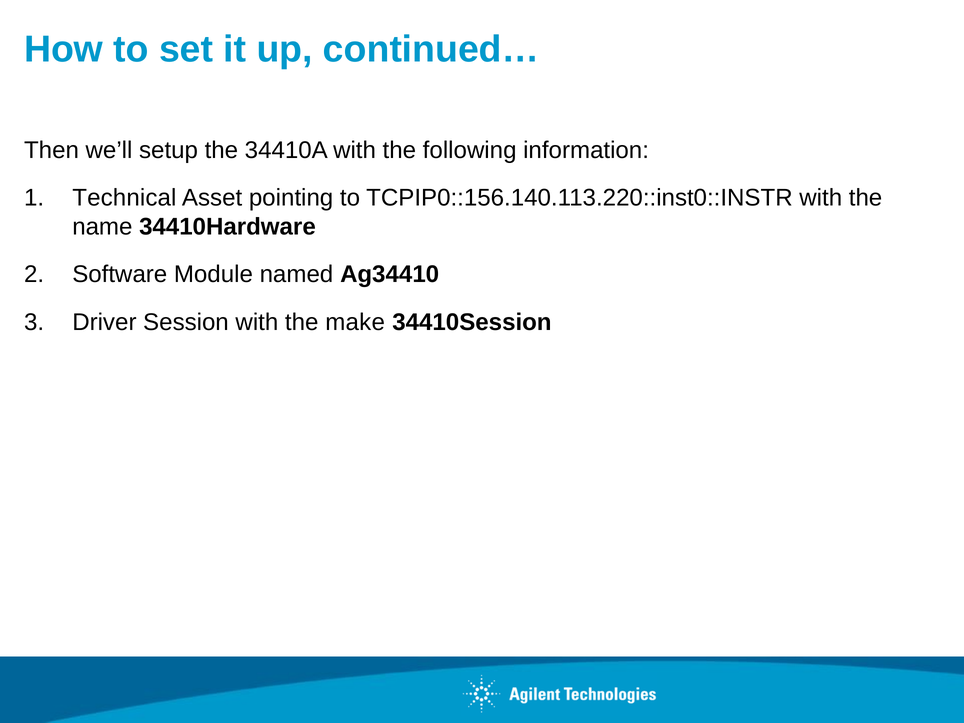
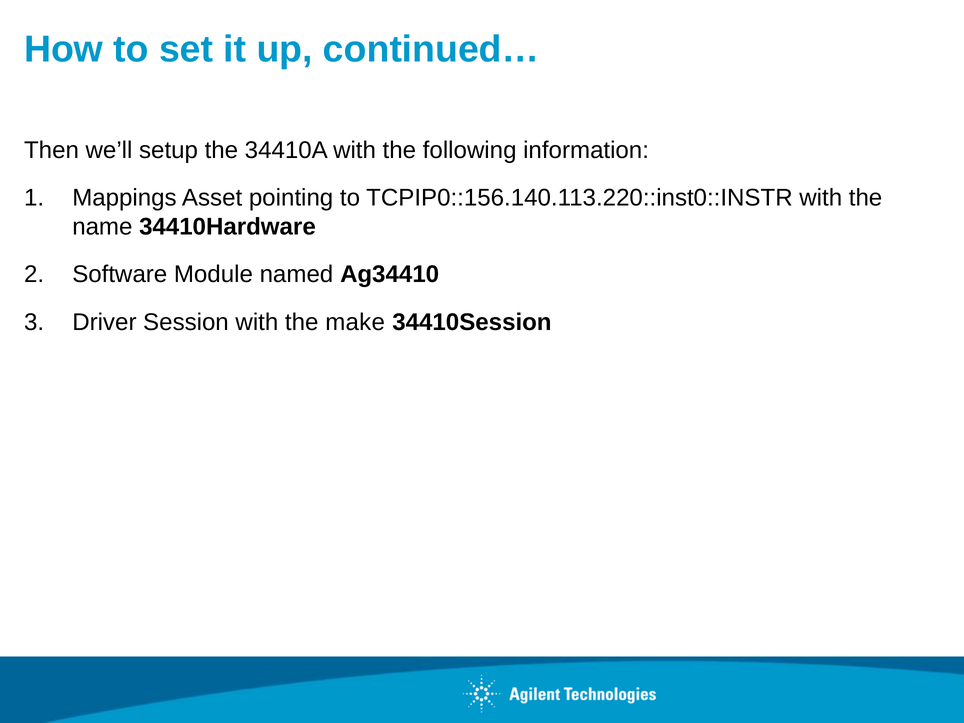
Technical: Technical -> Mappings (124, 198)
